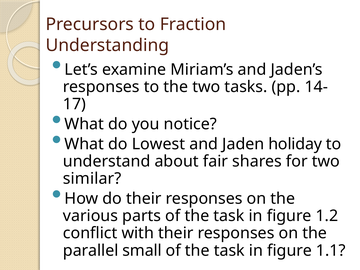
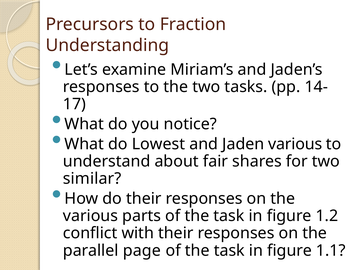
Jaden holiday: holiday -> various (295, 144)
small: small -> page (142, 250)
